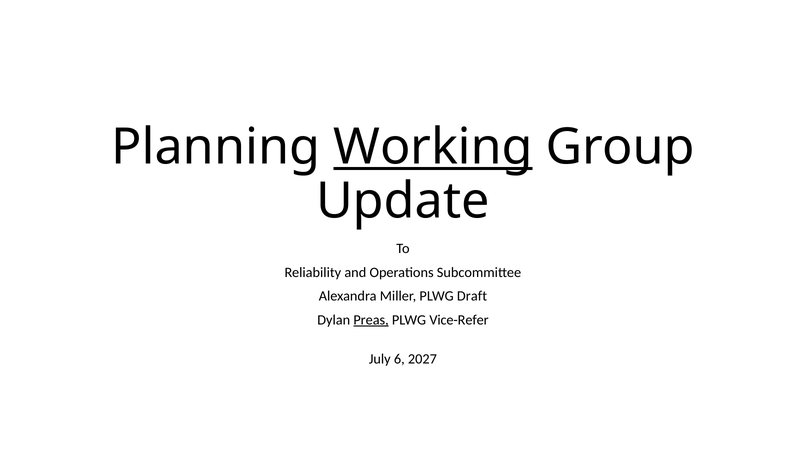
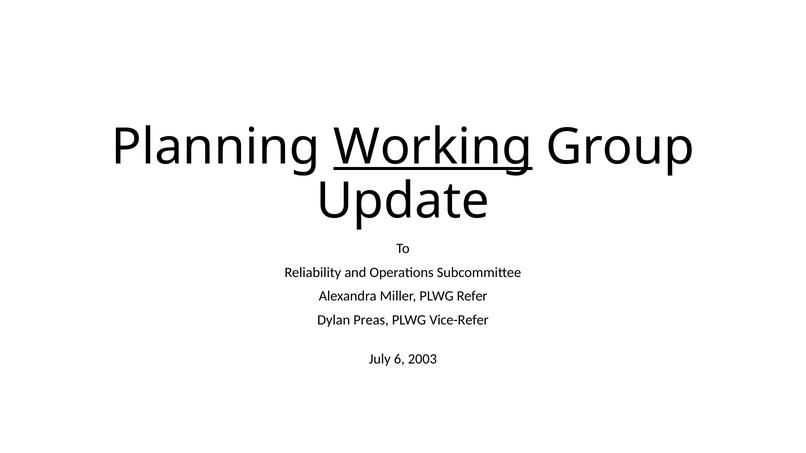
Draft: Draft -> Refer (472, 296)
Preas underline: present -> none (371, 320)
2027: 2027 -> 2003 (422, 359)
